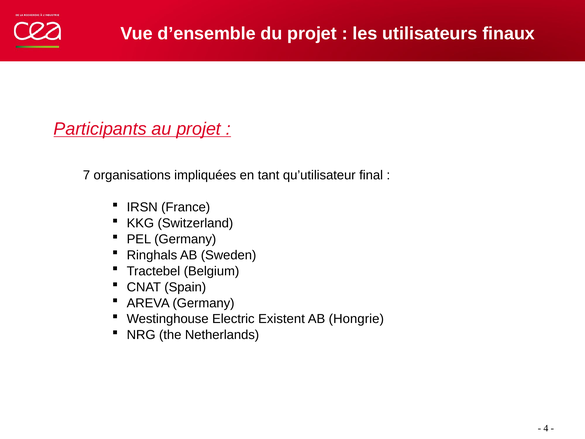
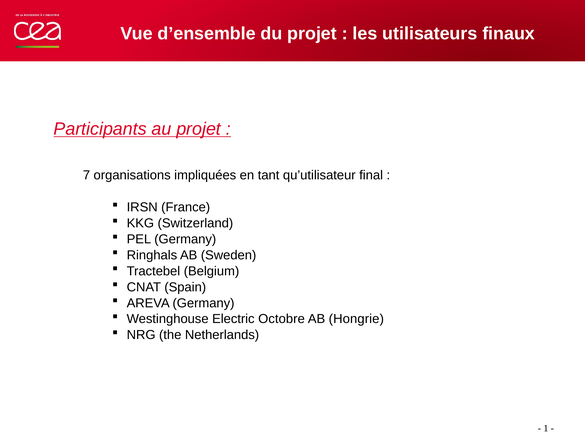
Existent: Existent -> Octobre (282, 319)
4: 4 -> 1 (546, 428)
